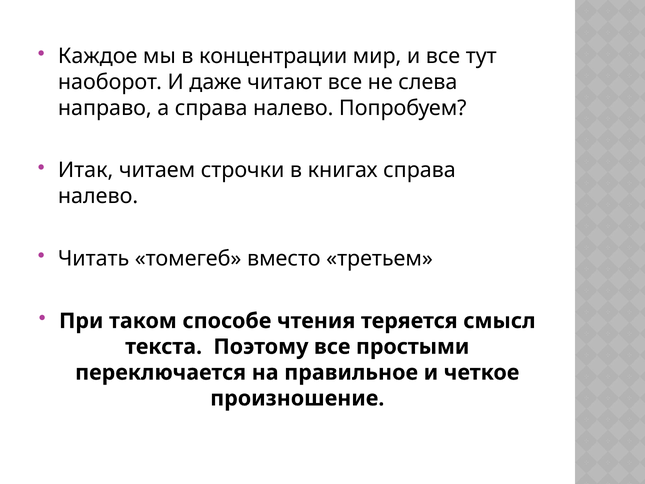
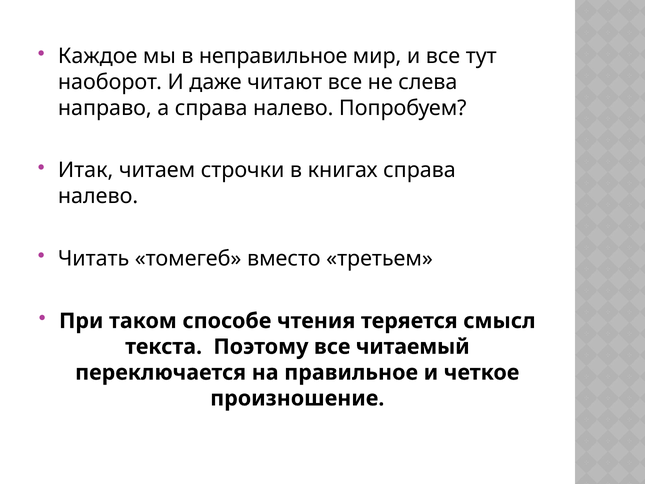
концентрации: концентрации -> неправильное (273, 56)
простыми: простыми -> читаемый (413, 347)
